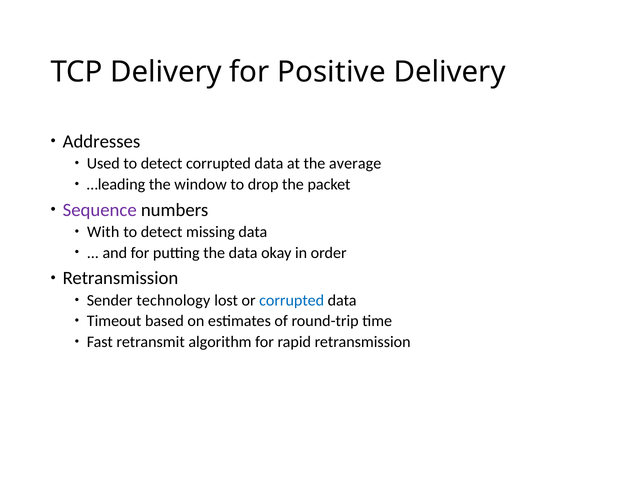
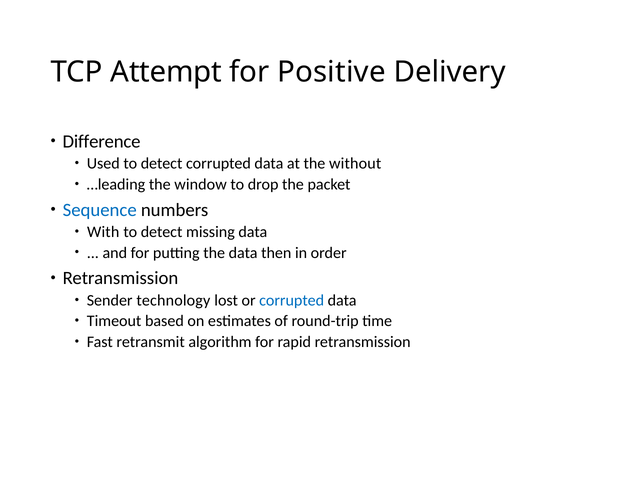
TCP Delivery: Delivery -> Attempt (166, 72)
Addresses: Addresses -> Difference (102, 142)
average: average -> without (355, 164)
Sequence colour: purple -> blue (100, 210)
okay: okay -> then (276, 253)
